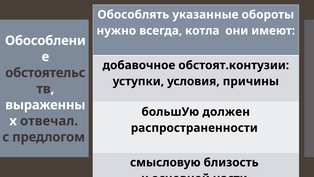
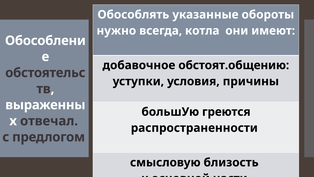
обстоят.контузии: обстоят.контузии -> обстоят.общению (234, 65)
должен: должен -> греются (226, 112)
